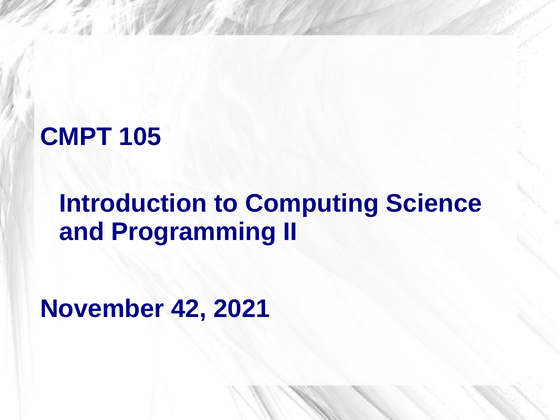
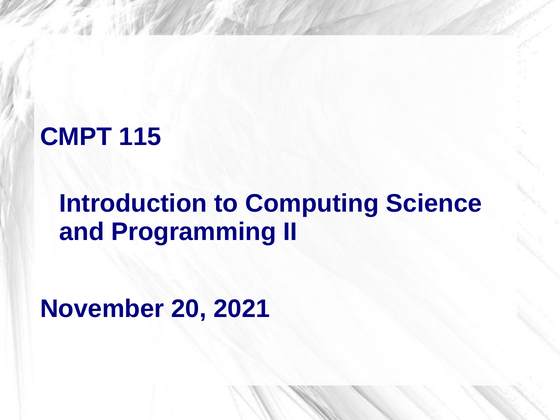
105: 105 -> 115 (140, 137)
42: 42 -> 20 (189, 309)
